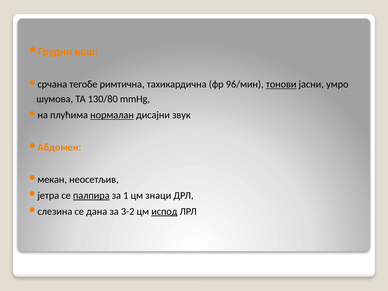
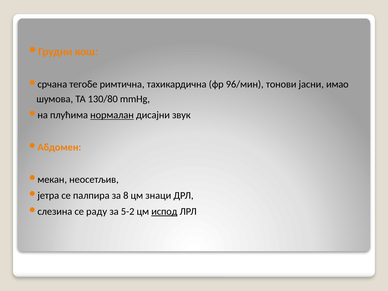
тонови underline: present -> none (281, 84)
умро: умро -> имао (337, 84)
палпира underline: present -> none (91, 195)
1: 1 -> 8 (126, 195)
дана: дана -> раду (97, 212)
3-2: 3-2 -> 5-2 (128, 212)
